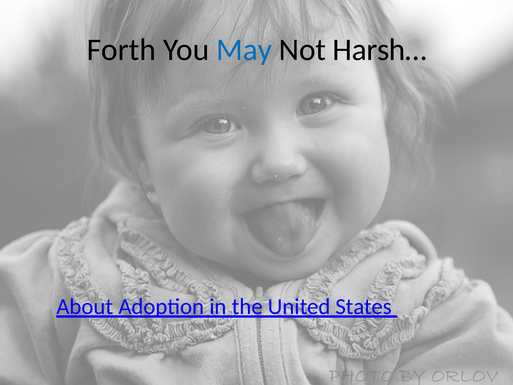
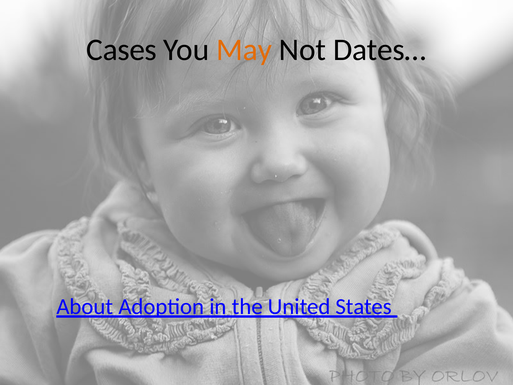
Forth: Forth -> Cases (122, 50)
May colour: blue -> orange (244, 50)
Harsh…: Harsh… -> Dates… (380, 50)
